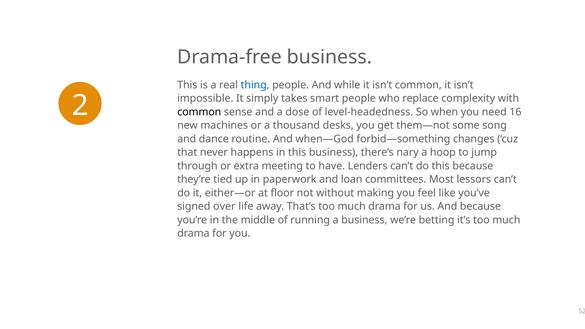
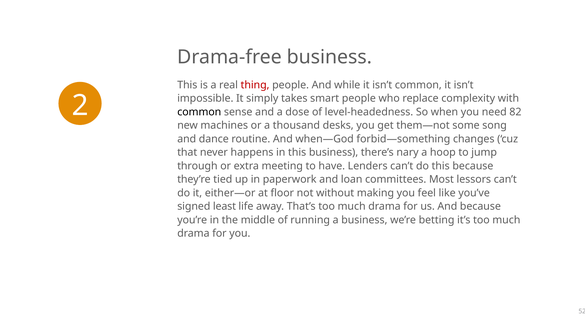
thing colour: blue -> red (255, 85)
16: 16 -> 82 (515, 112)
over: over -> least (224, 206)
